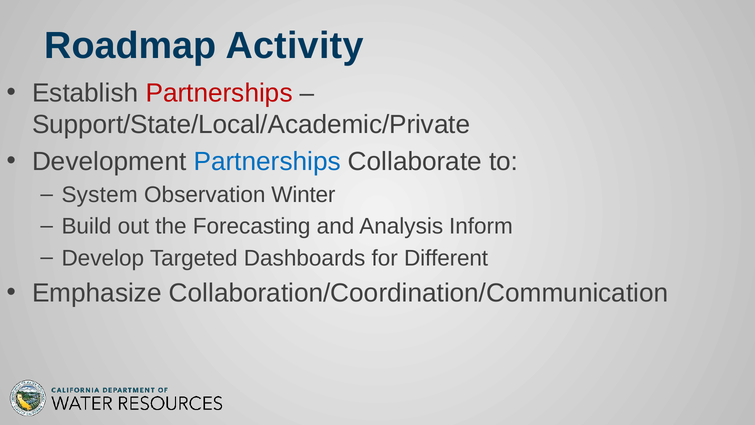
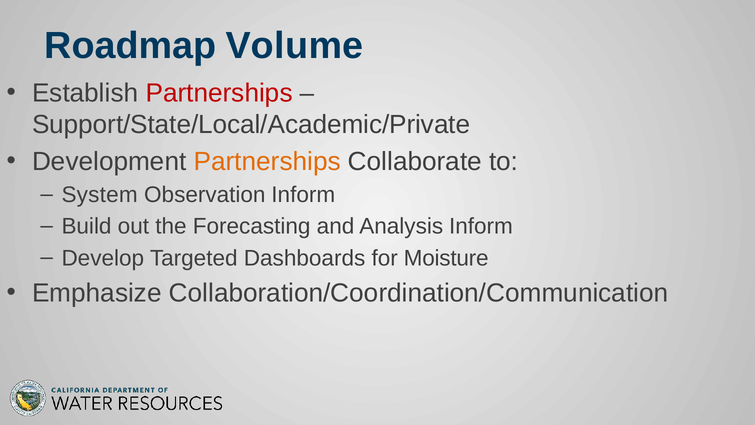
Activity: Activity -> Volume (294, 46)
Partnerships colour: blue -> orange (267, 161)
Observation Winter: Winter -> Inform (303, 195)
Different: Different -> Moisture (446, 258)
